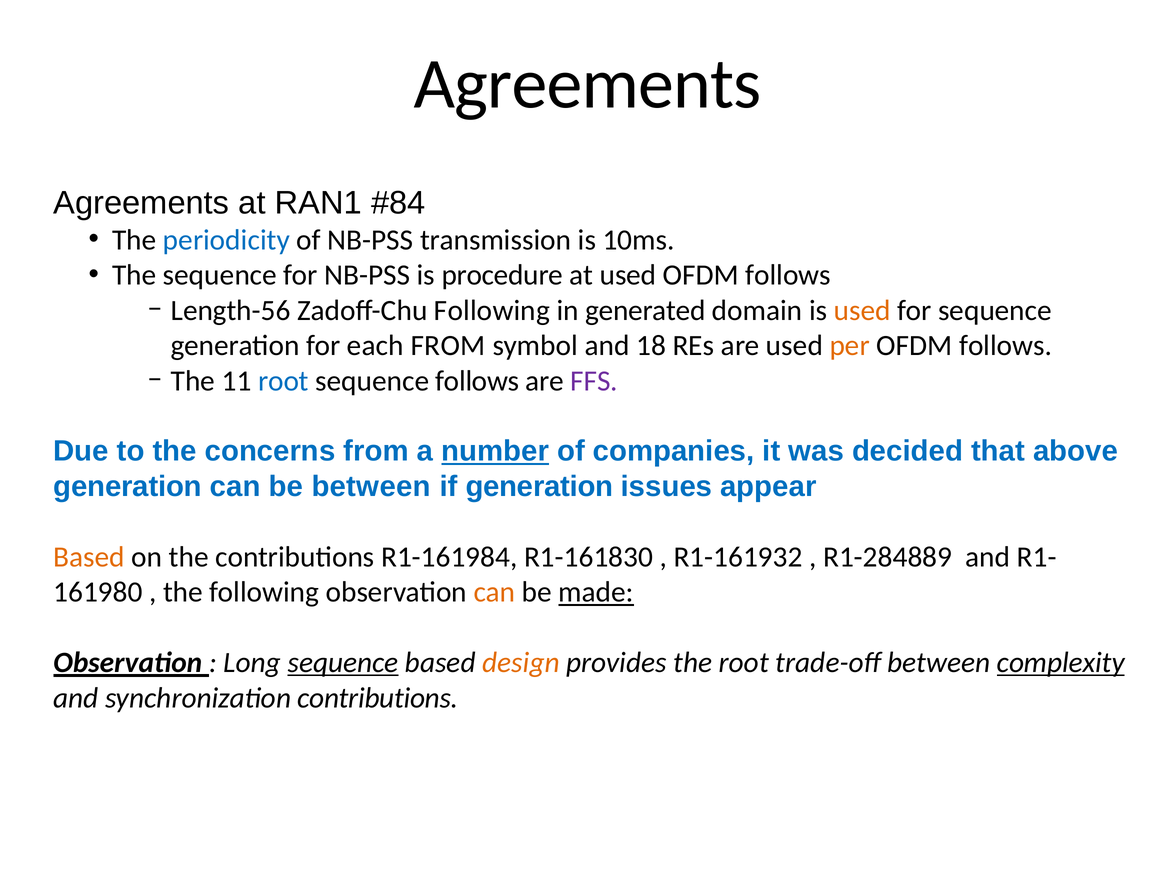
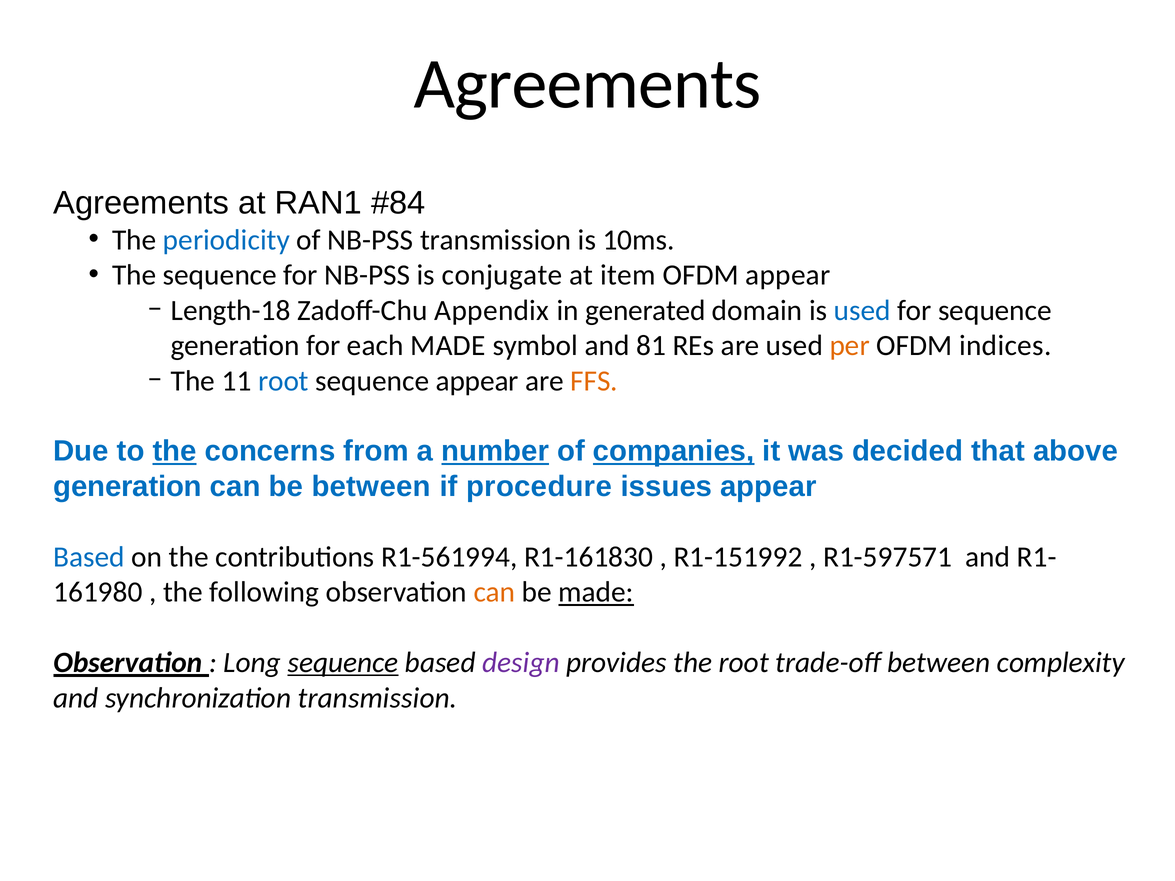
procedure: procedure -> conjugate (502, 275)
at used: used -> item (628, 275)
follows: follows -> appear (788, 275)
Length-56: Length-56 -> Length-18 (231, 310)
Zadoff-Chu Following: Following -> Appendix (492, 310)
used colour: orange -> blue (862, 310)
each FROM: FROM -> MADE (448, 346)
18: 18 -> 81 (651, 346)
follows: follows -> indices (1005, 346)
sequence follows: follows -> appear (477, 381)
FFS colour: purple -> orange (594, 381)
the underline: none -> present (175, 451)
companies underline: none -> present (674, 451)
if generation: generation -> procedure (539, 487)
Based colour: orange -> blue (89, 557)
R1-161984: R1-161984 -> R1-561994 (449, 557)
R1-161932: R1-161932 -> R1-151992 (738, 557)
R1-284889: R1-284889 -> R1-597571 (888, 557)
design colour: orange -> purple (521, 663)
complexity underline: present -> none (1061, 663)
synchronization contributions: contributions -> transmission (378, 698)
